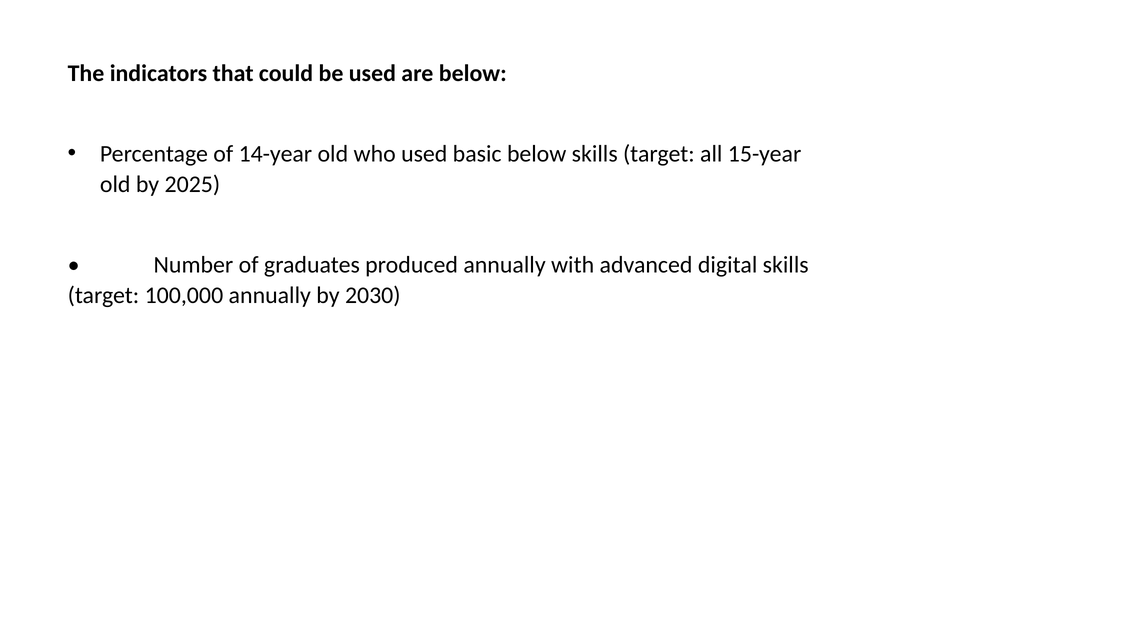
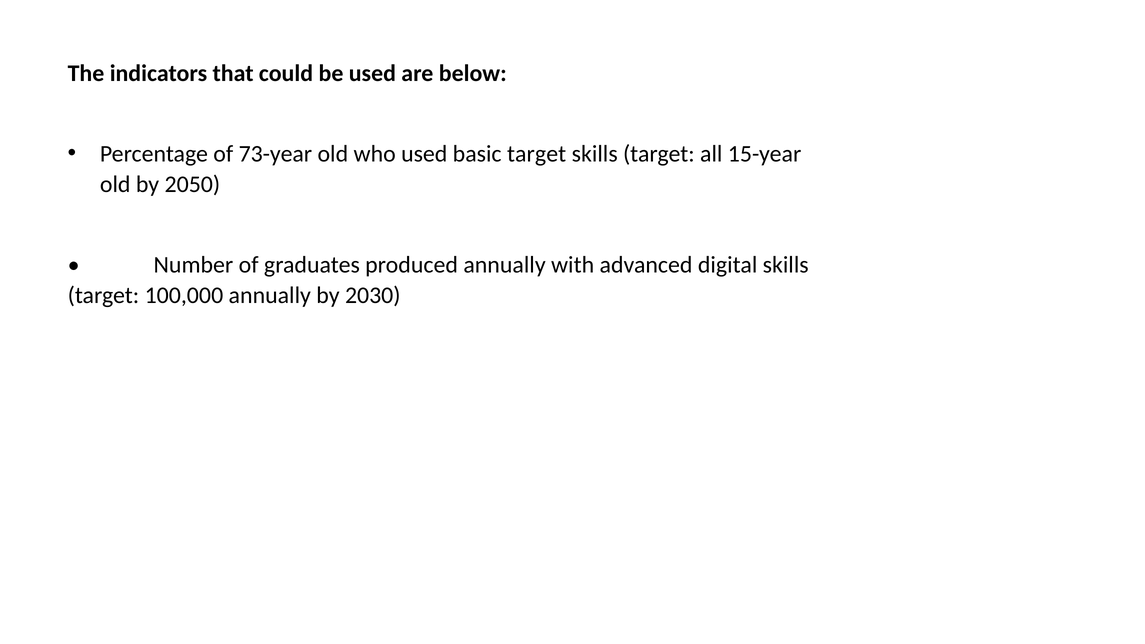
14-year: 14-year -> 73-year (275, 154)
basic below: below -> target (537, 154)
2025: 2025 -> 2050 (192, 184)
